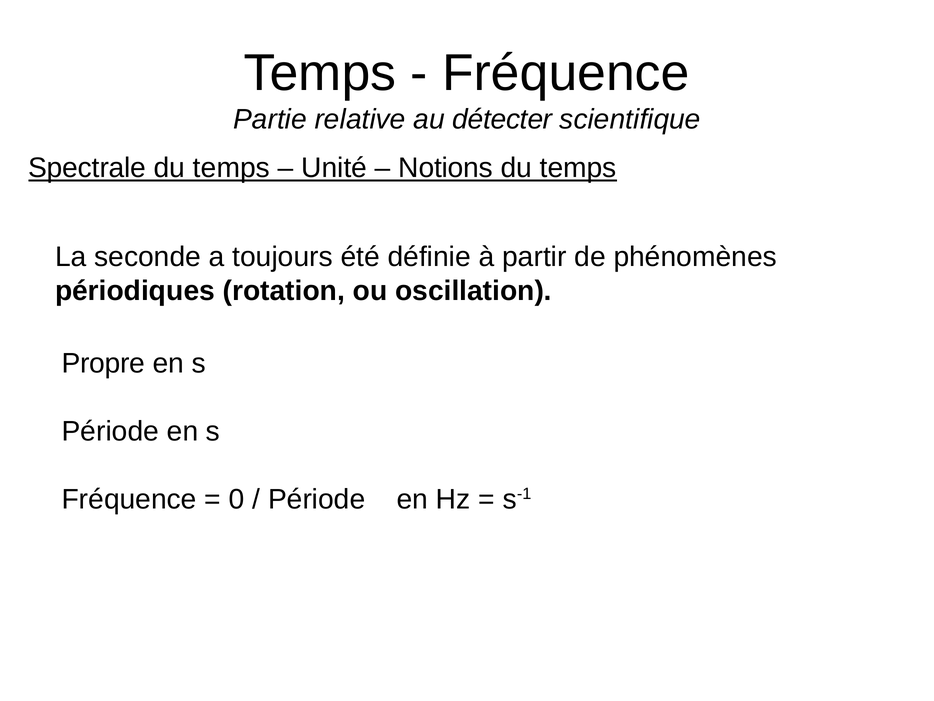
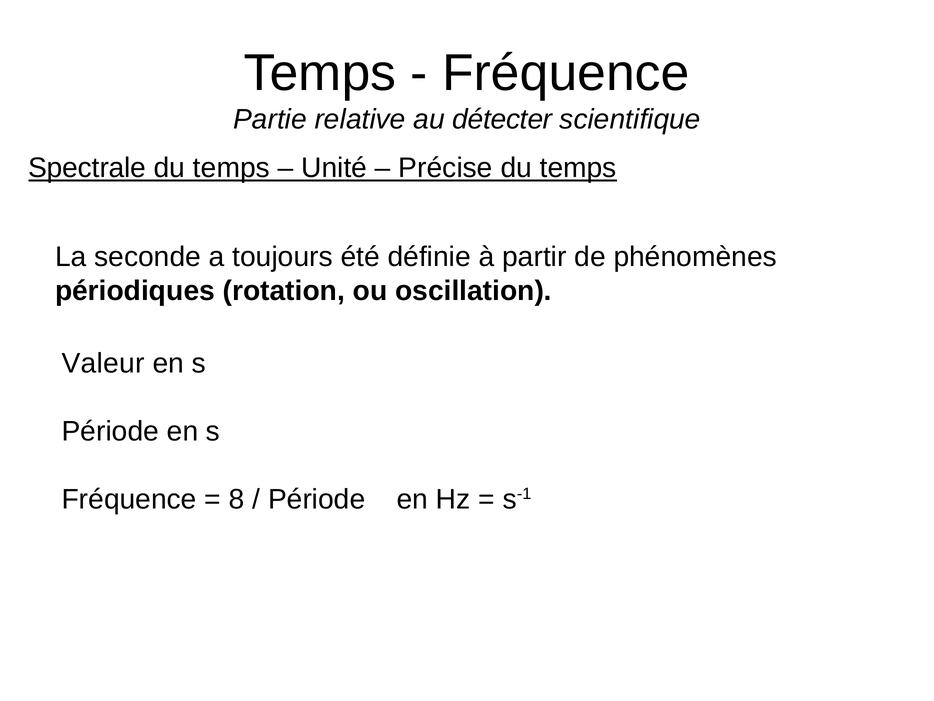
Notions: Notions -> Précise (446, 168)
Propre: Propre -> Valeur (103, 363)
0: 0 -> 8 (237, 499)
